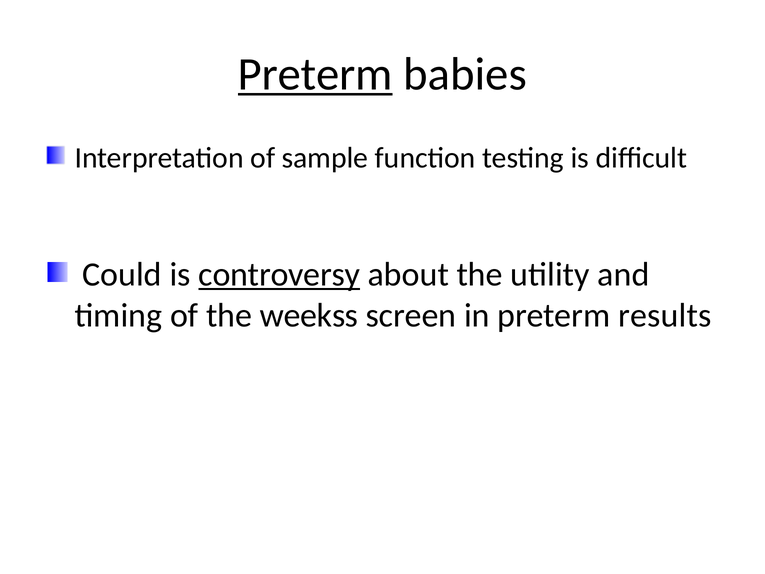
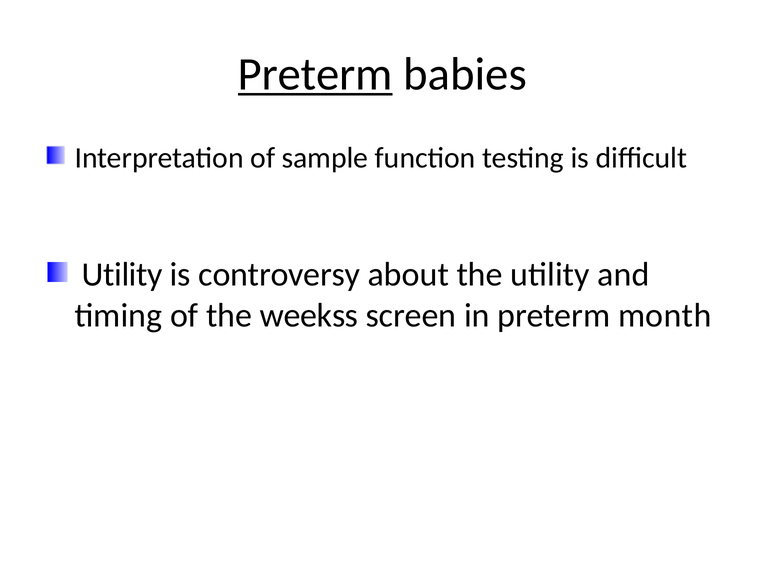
Could: Could -> Utility (122, 274)
controversy underline: present -> none (279, 274)
results: results -> month (665, 315)
